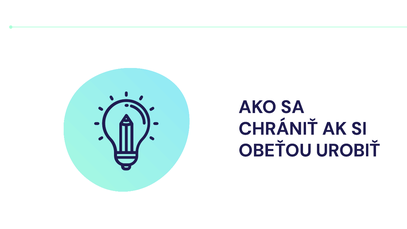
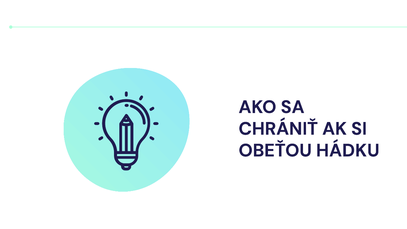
UROBIŤ: UROBIŤ -> HÁDKU (348, 150)
